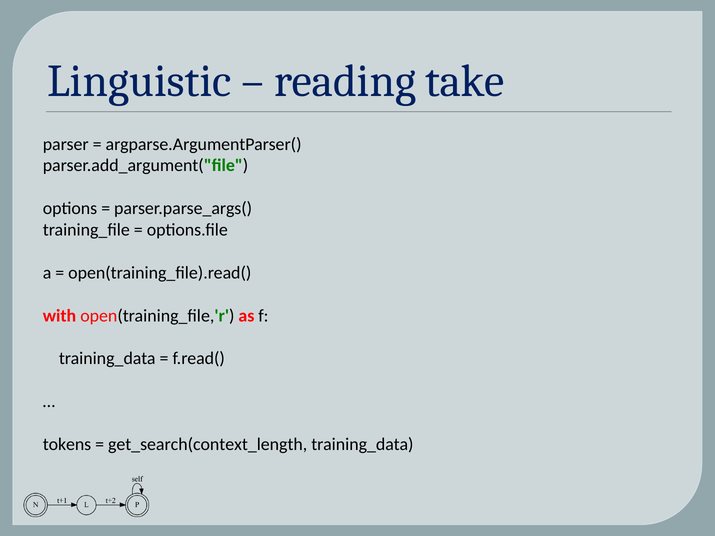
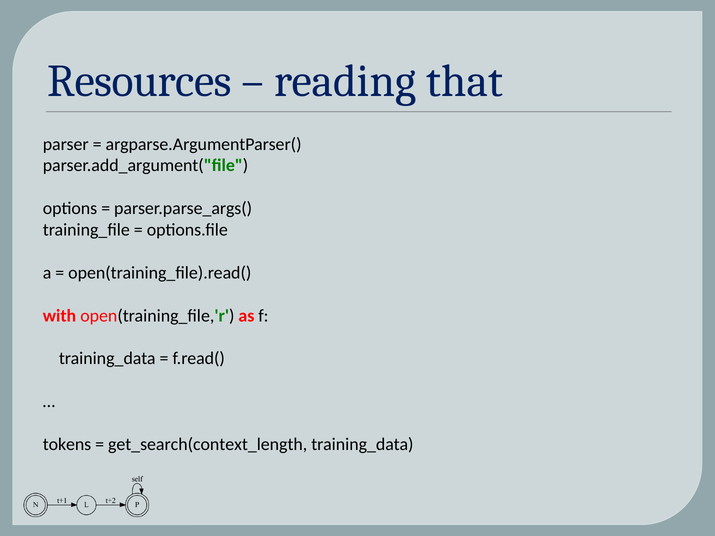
Linguistic: Linguistic -> Resources (139, 81)
take: take -> that (465, 81)
